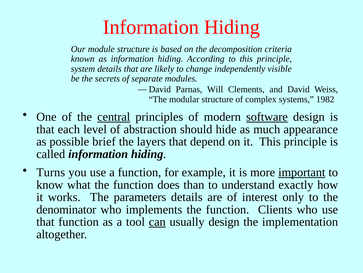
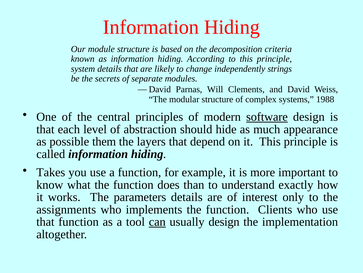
visible: visible -> strings (280, 69)
1982: 1982 -> 1988 (325, 99)
central underline: present -> none (114, 117)
brief: brief -> them (104, 141)
Turns: Turns -> Takes (51, 172)
important underline: present -> none (302, 172)
denominator: denominator -> assignments (66, 209)
